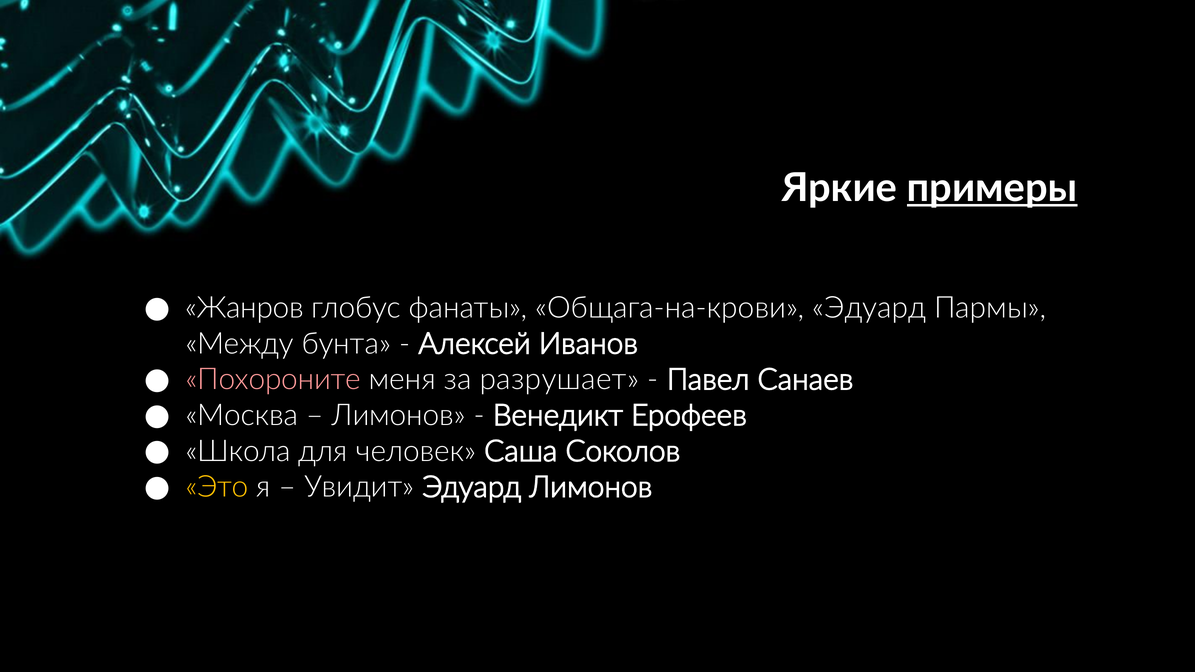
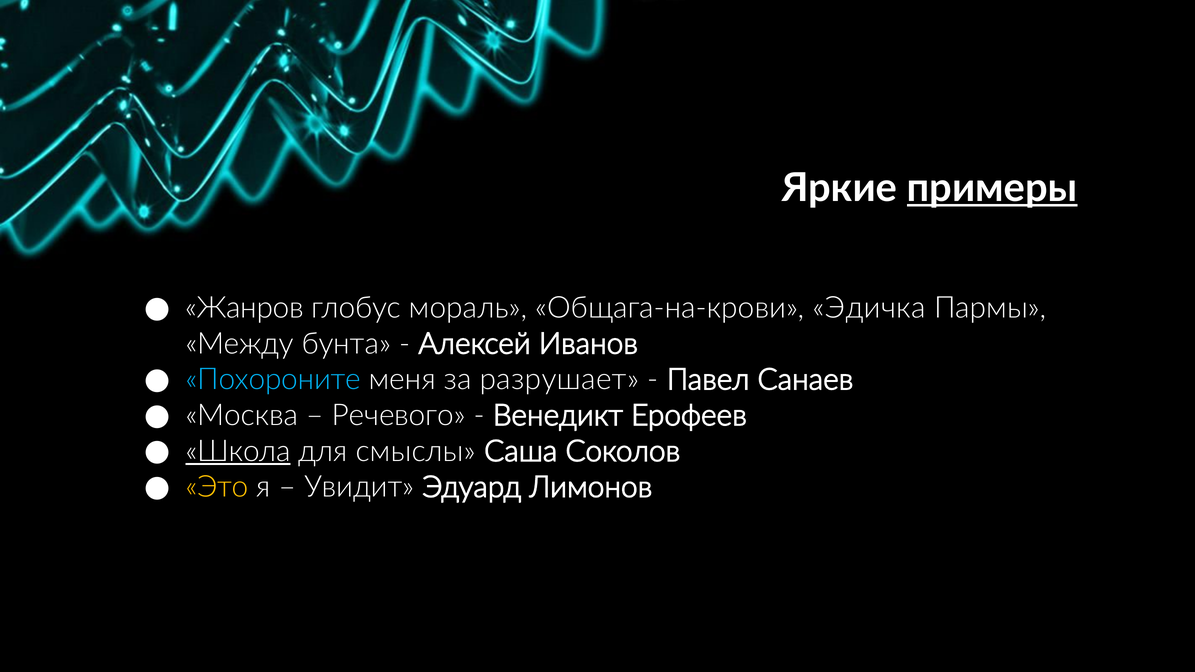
фанаты: фанаты -> мораль (468, 308)
Общага-на-крови Эдуард: Эдуард -> Эдичка (869, 308)
Похороните colour: pink -> light blue (273, 380)
Лимонов: Лимонов -> Речевого (399, 416)
Школа underline: none -> present (238, 451)
человек: человек -> смыслы (416, 451)
